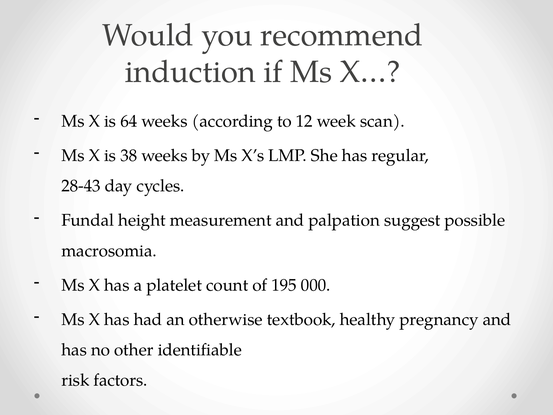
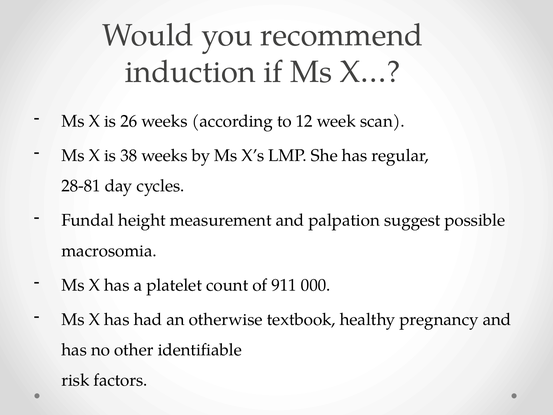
64: 64 -> 26 (129, 121)
28-43: 28-43 -> 28-81 (81, 186)
195: 195 -> 911 (284, 285)
